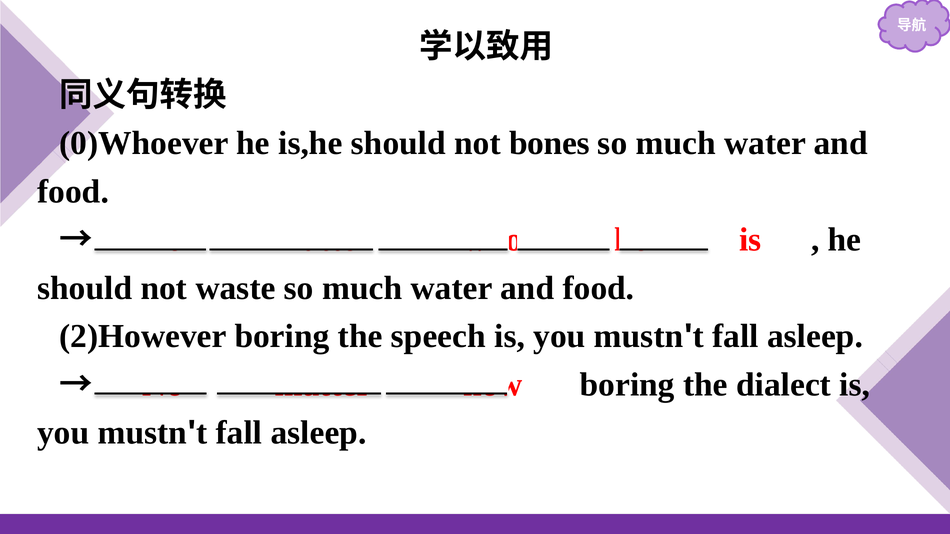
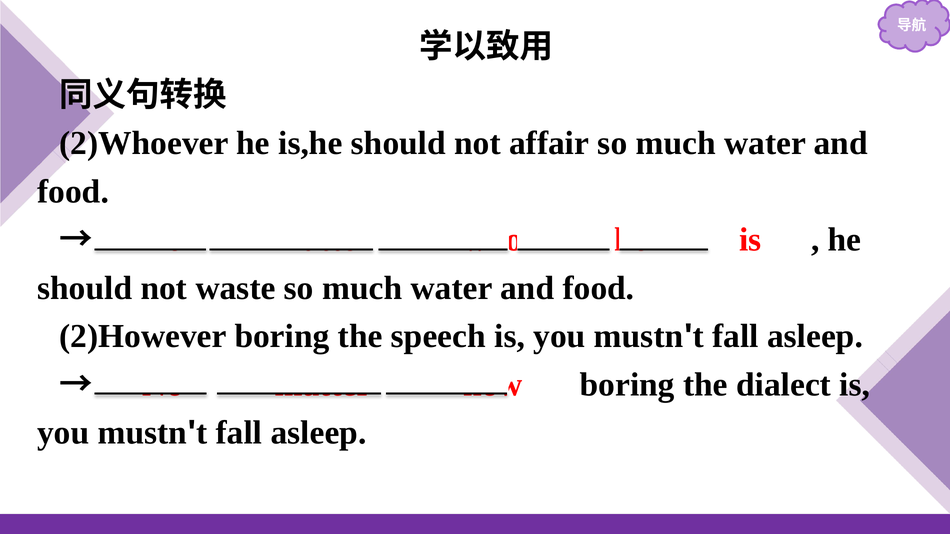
0)Whoever: 0)Whoever -> 2)Whoever (144, 143)
bones: bones -> affair (549, 143)
